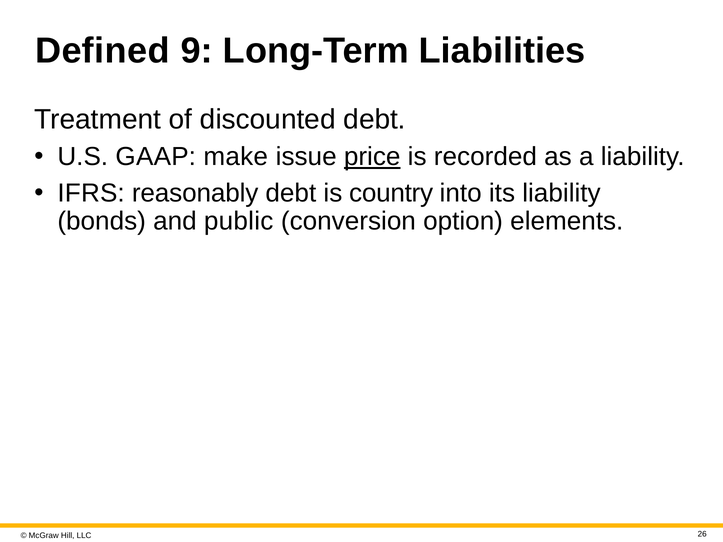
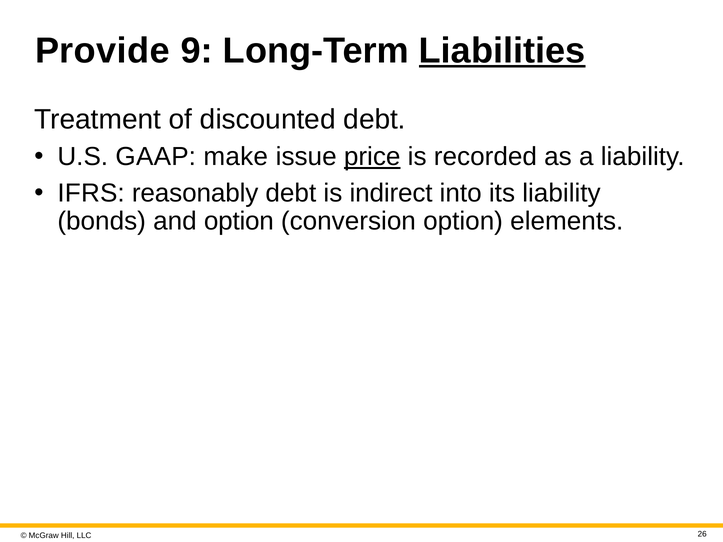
Defined: Defined -> Provide (102, 51)
Liabilities underline: none -> present (502, 51)
country: country -> indirect (391, 193)
and public: public -> option (239, 221)
